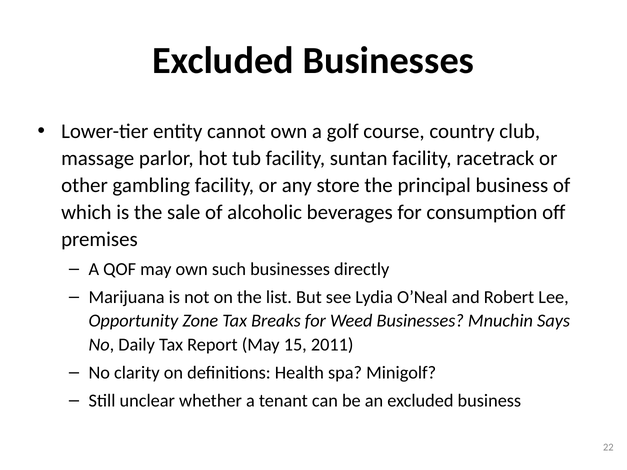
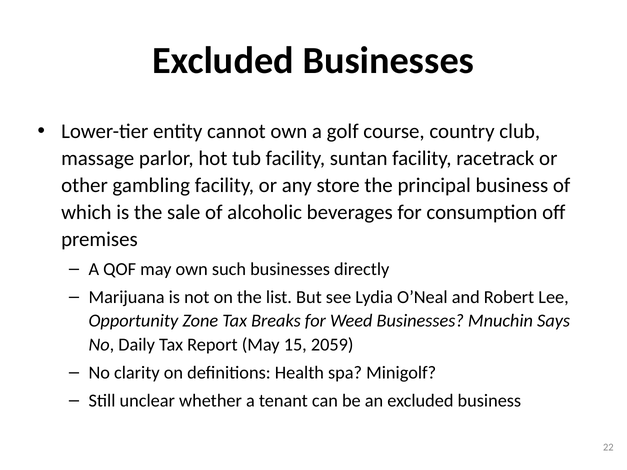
2011: 2011 -> 2059 (332, 345)
